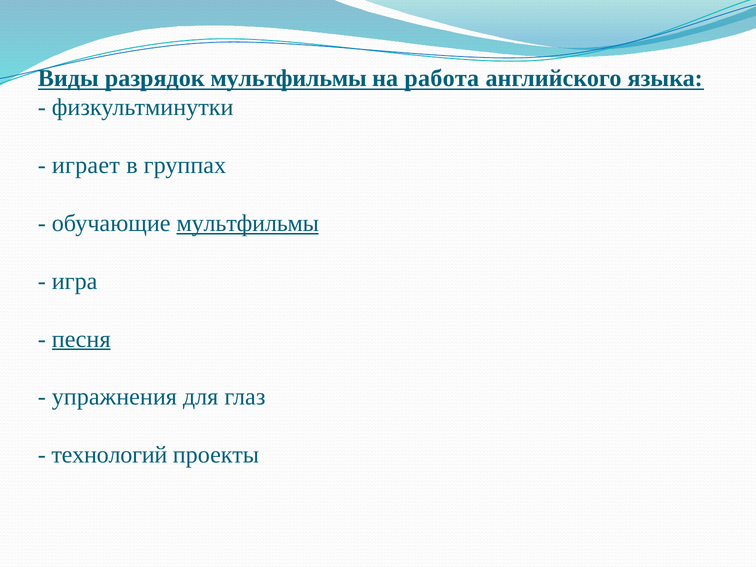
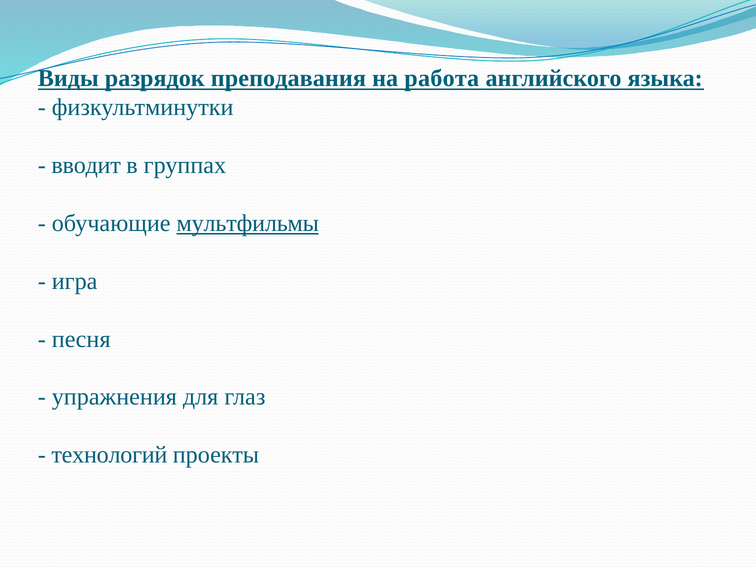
разрядок мультфильмы: мультфильмы -> преподавания (288, 78)
играет: играет -> вводит (86, 165)
песня underline: present -> none (81, 339)
